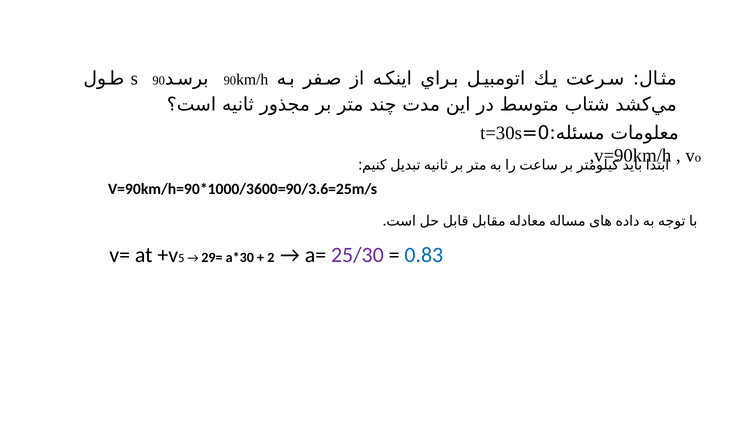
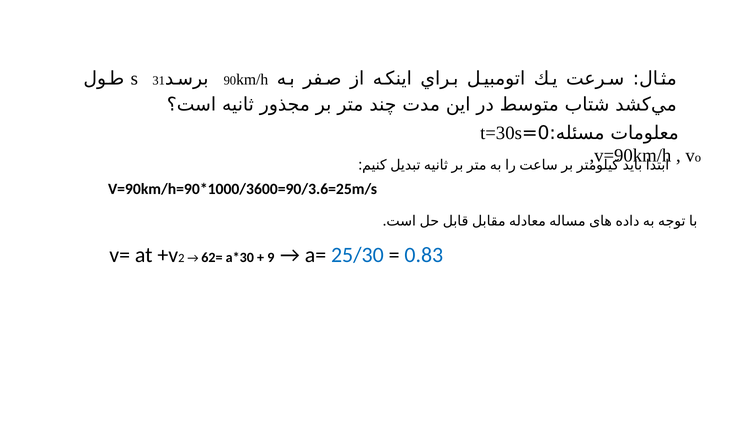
90: 90 -> 31 (159, 81)
5: 5 -> 2 (181, 258)
29=: 29= -> 62= (212, 258)
2: 2 -> 9 (271, 258)
25/30 colour: purple -> blue (357, 255)
